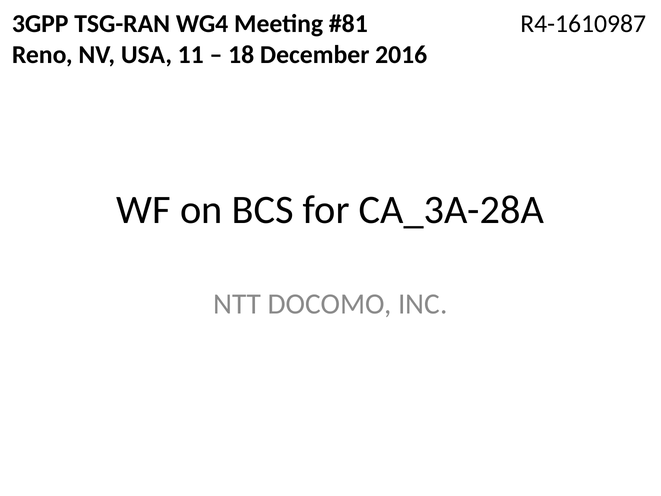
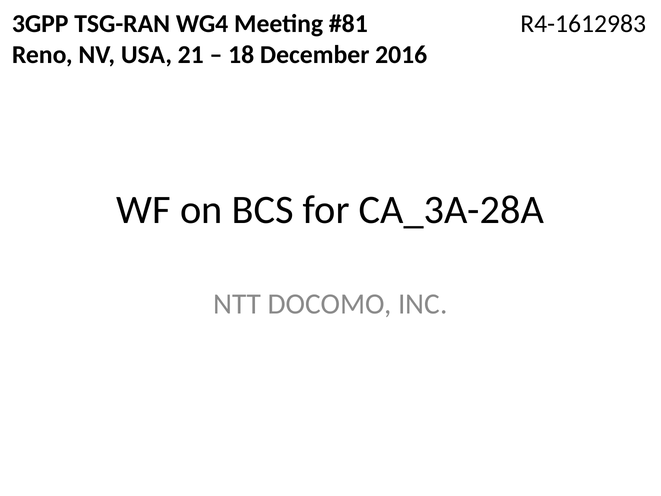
R4-1610987: R4-1610987 -> R4-1612983 (583, 24)
11: 11 -> 21 (191, 55)
